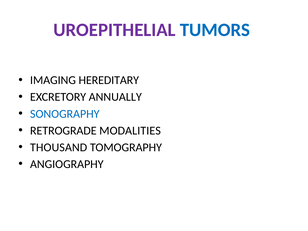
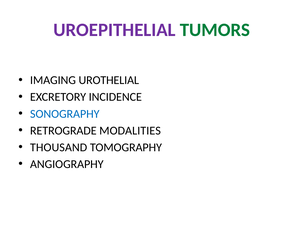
TUMORS colour: blue -> green (215, 30)
HEREDITARY: HEREDITARY -> UROTHELIAL (109, 80)
ANNUALLY: ANNUALLY -> INCIDENCE (115, 97)
